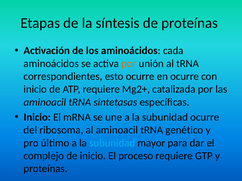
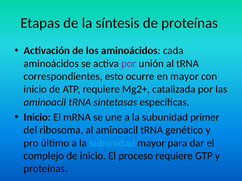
por colour: orange -> purple (129, 64)
en ocurre: ocurre -> mayor (185, 77)
subunidad ocurre: ocurre -> primer (205, 117)
